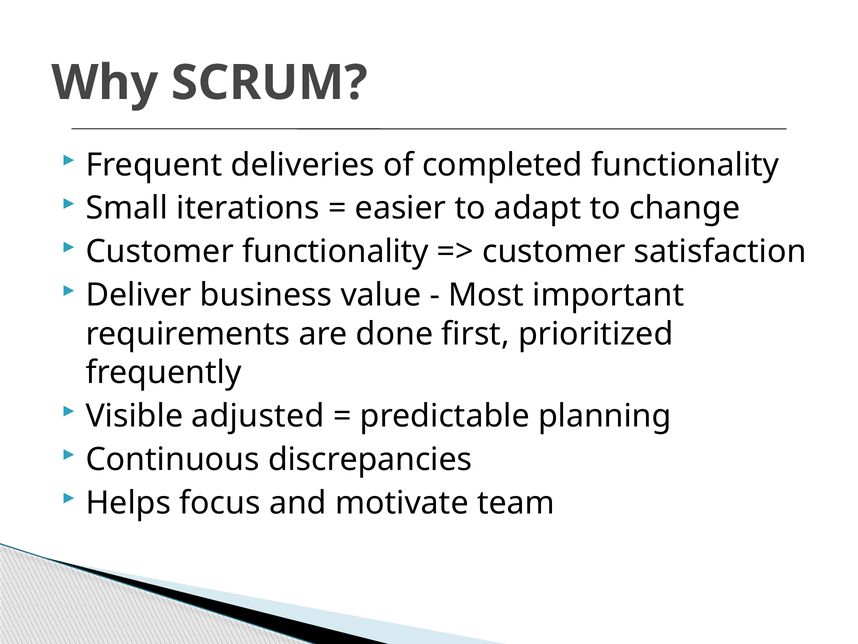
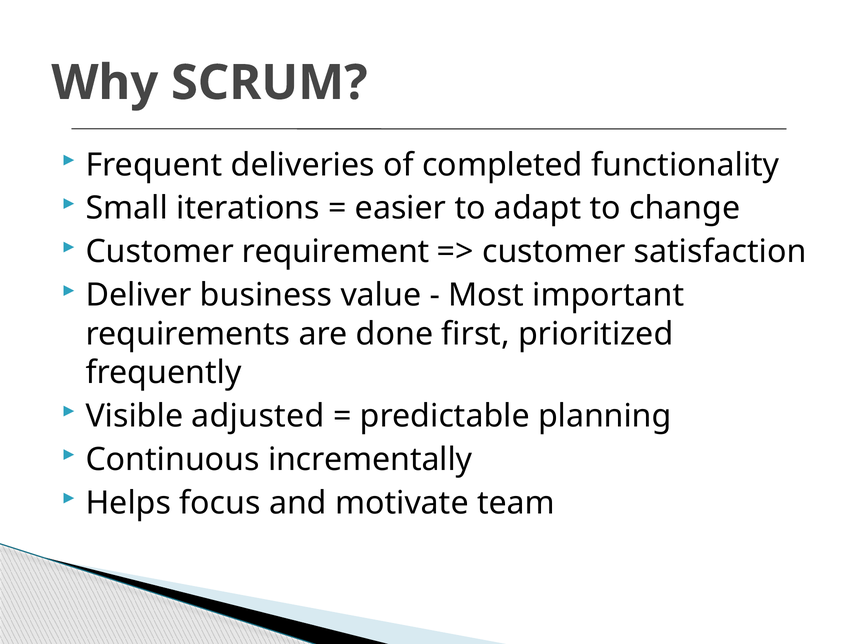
Customer functionality: functionality -> requirement (336, 252)
discrepancies: discrepancies -> incrementally (370, 459)
